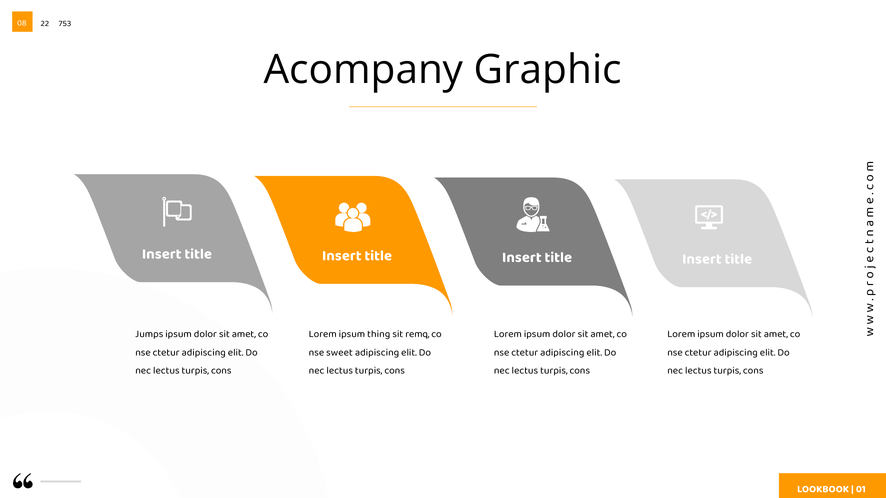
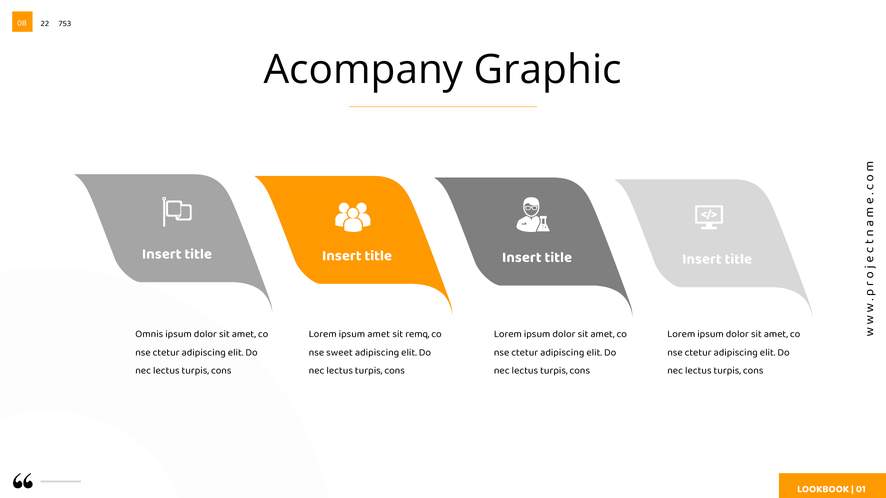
Jumps: Jumps -> Omnis (149, 334)
ipsum thing: thing -> amet (379, 334)
